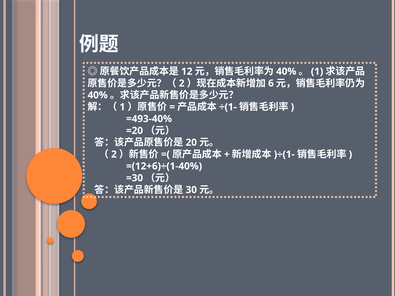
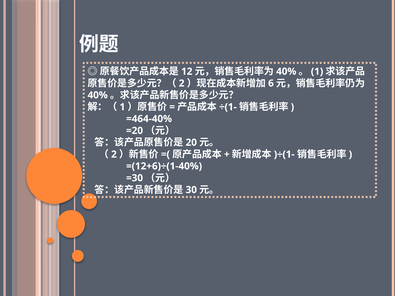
=493-40%: =493-40% -> =464-40% (149, 119)
